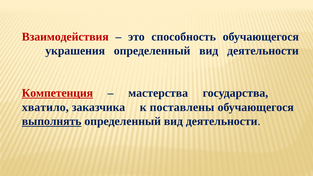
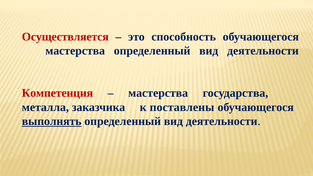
Взаимодействия: Взаимодействия -> Осуществляется (65, 37)
украшения: украшения -> мастерства (75, 51)
Компетенция underline: present -> none (57, 93)
хватило: хватило -> металла (45, 107)
